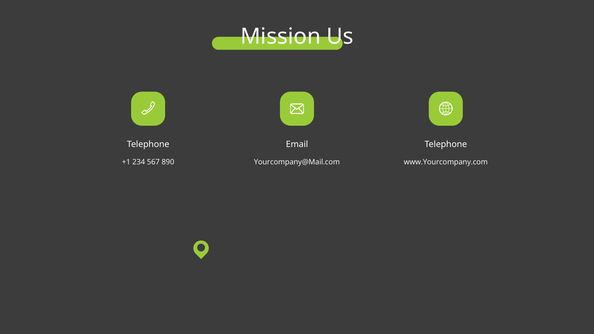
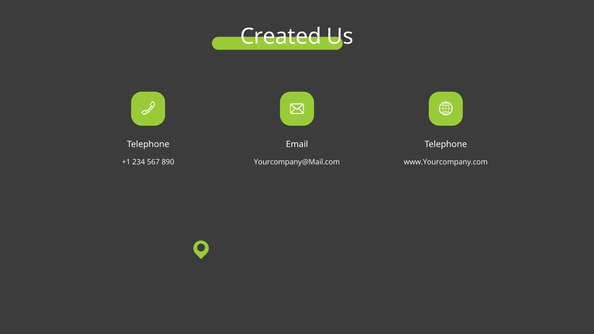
Mission: Mission -> Created (281, 37)
